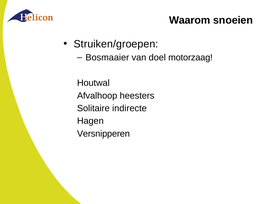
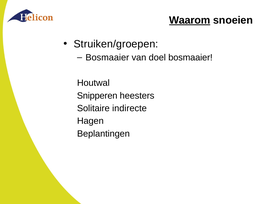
Waarom underline: none -> present (190, 20)
doel motorzaag: motorzaag -> bosmaaier (190, 57)
Afvalhoop: Afvalhoop -> Snipperen (97, 95)
Versnipperen: Versnipperen -> Beplantingen (103, 133)
